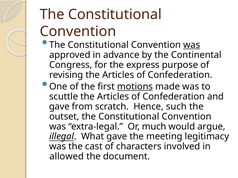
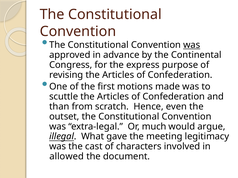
motions underline: present -> none (135, 87)
gave: gave -> than (59, 107)
such: such -> even (176, 107)
